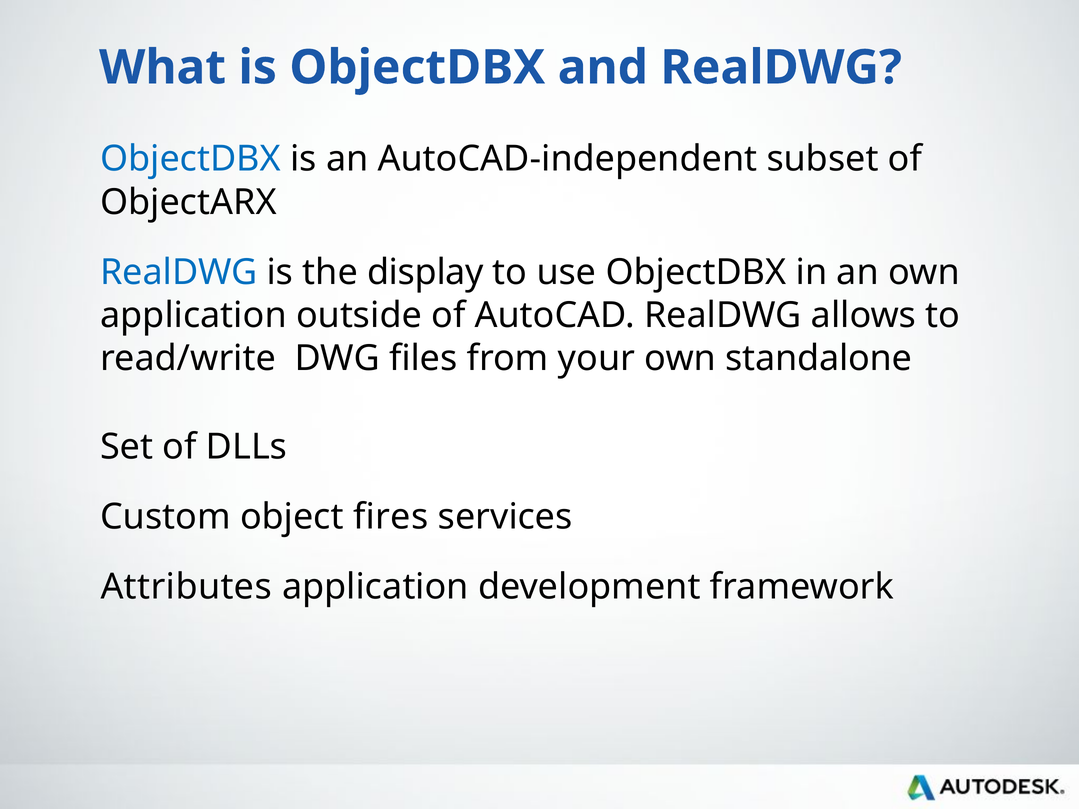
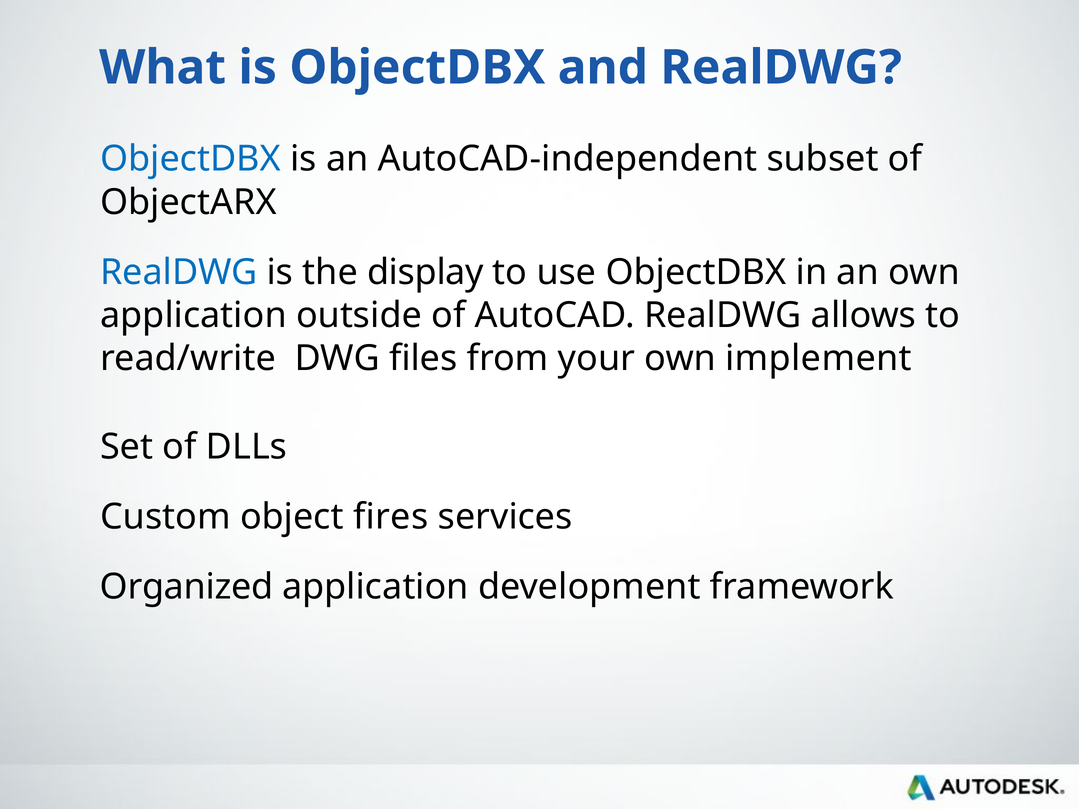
standalone: standalone -> implement (819, 359)
Attributes: Attributes -> Organized (187, 587)
